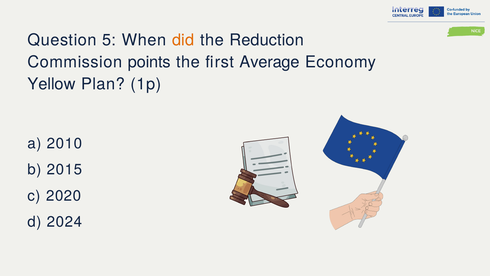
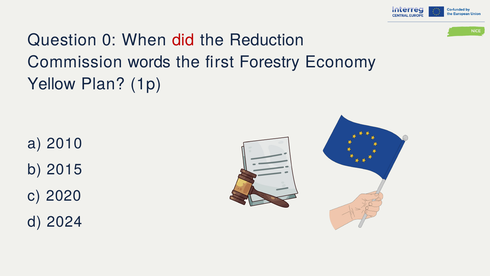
5: 5 -> 0 (109, 40)
did colour: orange -> red (183, 40)
points: points -> words (149, 62)
Average: Average -> Forestry (270, 62)
